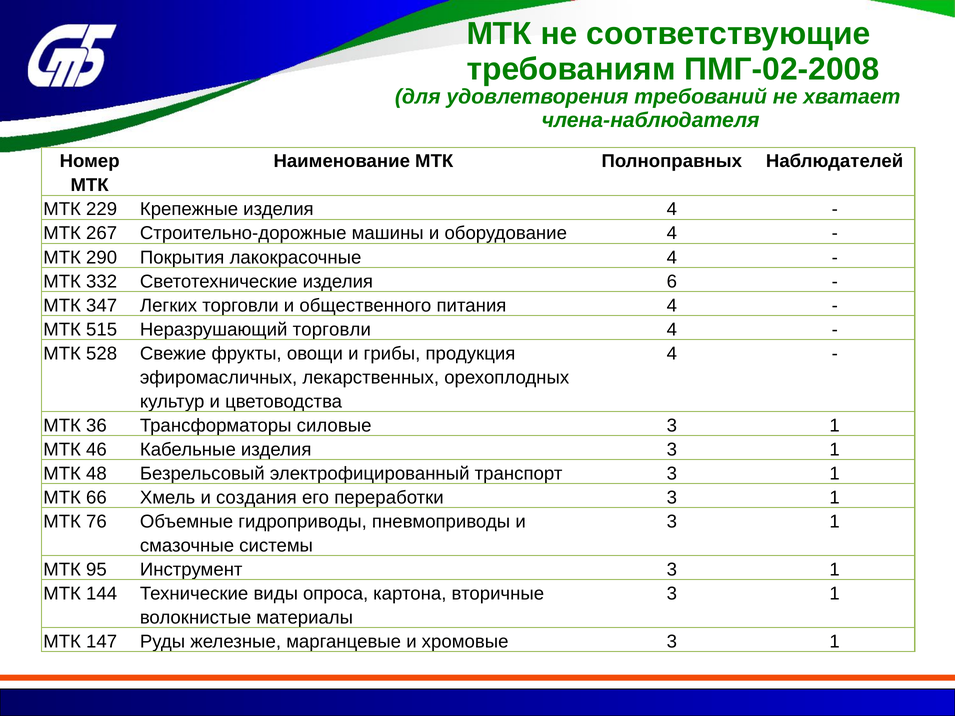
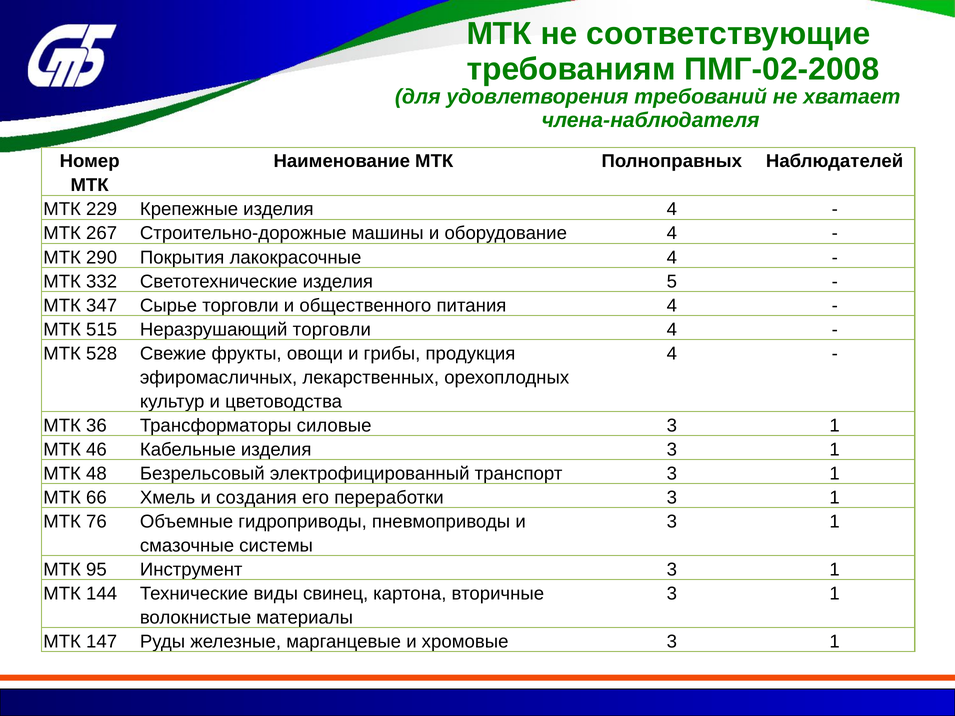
6: 6 -> 5 (672, 281)
Легких: Легких -> Сырье (169, 306)
опроса: опроса -> свинец (336, 594)
